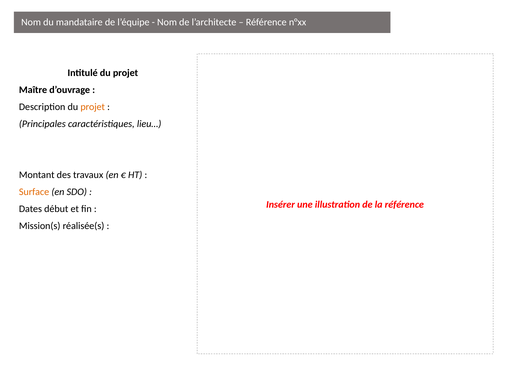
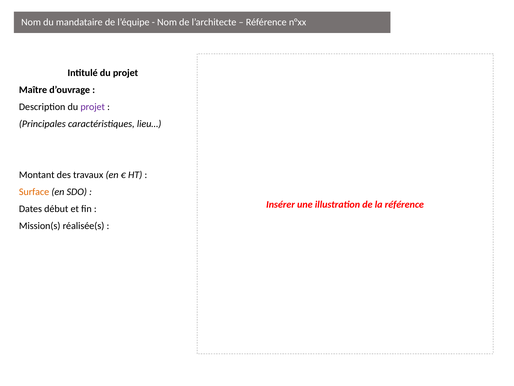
projet colour: orange -> purple (93, 107)
